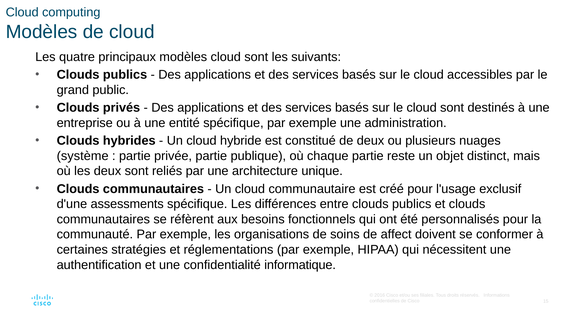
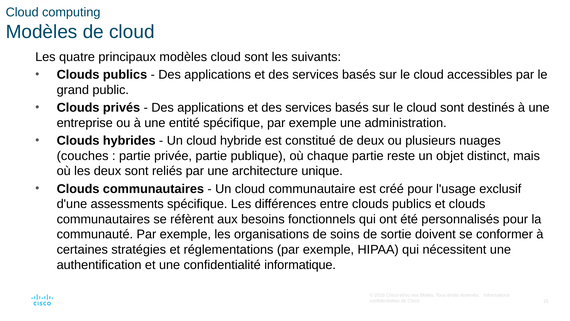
système: système -> couches (83, 156)
affect: affect -> sortie (396, 234)
